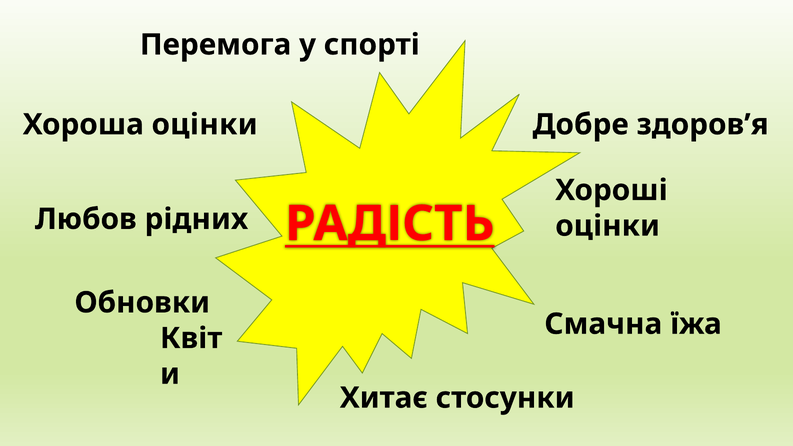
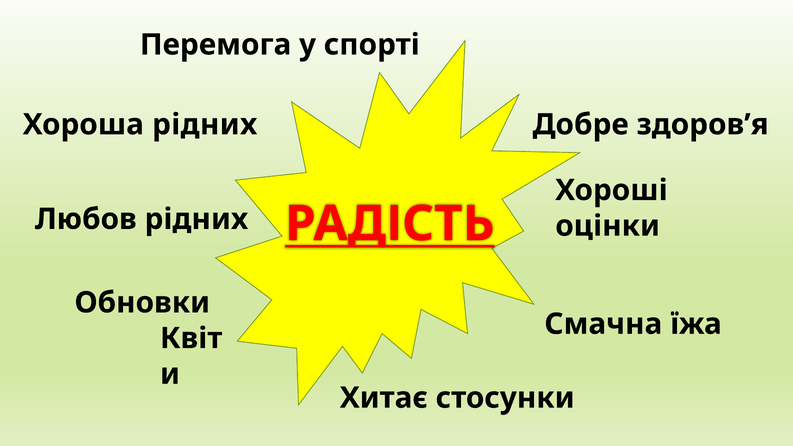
Хороша оцінки: оцінки -> рідних (205, 125)
